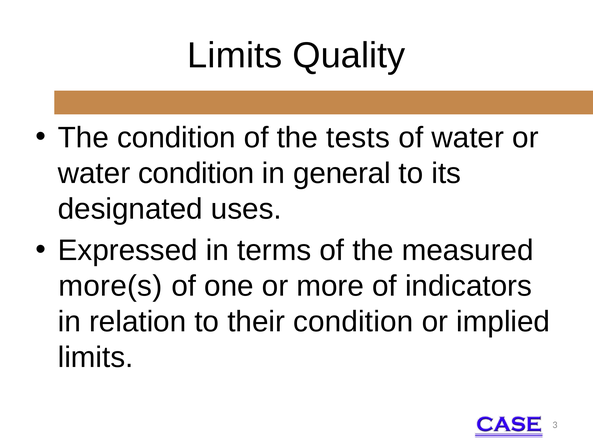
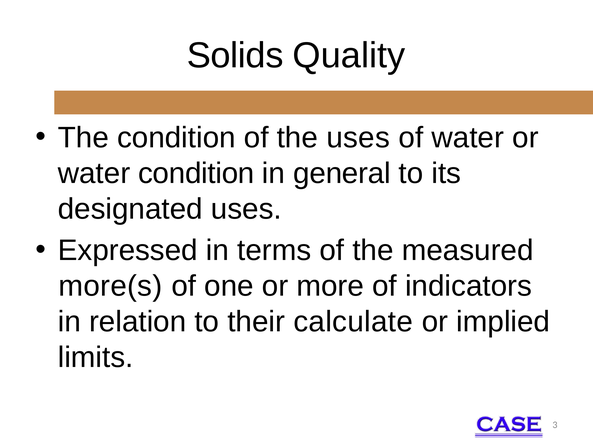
Limits: Limits -> Solids (235, 55)
the tests: tests -> uses (358, 138)
their condition: condition -> calculate (353, 322)
